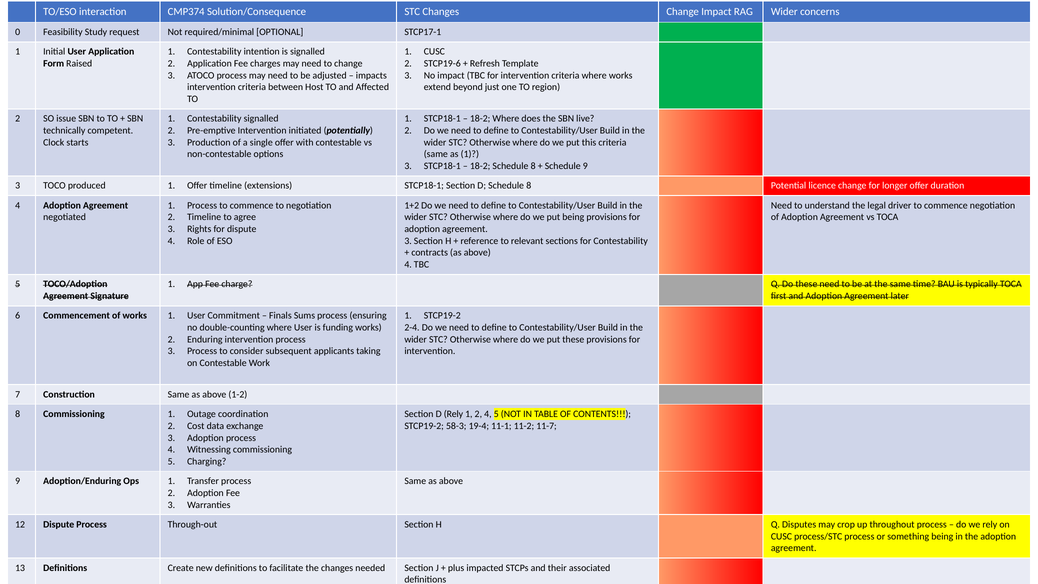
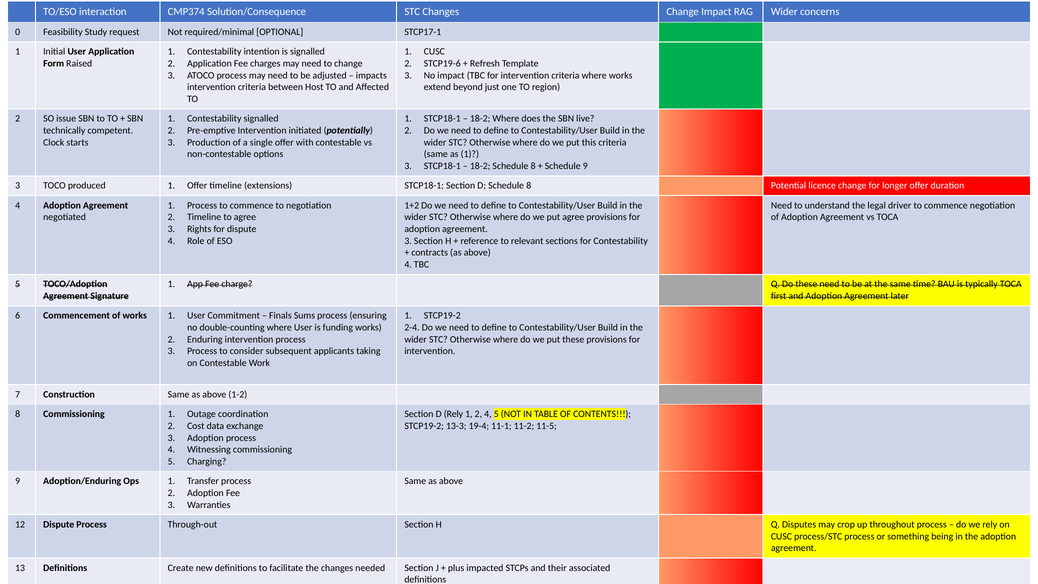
put being: being -> agree (573, 217)
58-3: 58-3 -> 13-3 (456, 426)
11-7: 11-7 -> 11-5 (547, 426)
